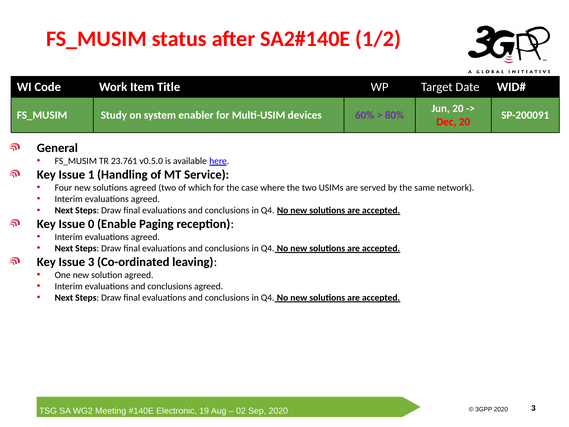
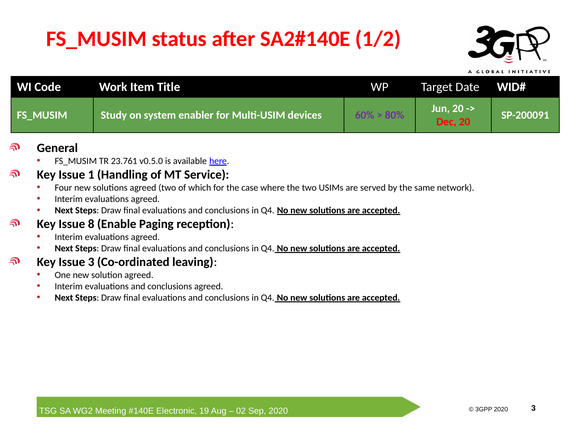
0: 0 -> 8 (91, 224)
